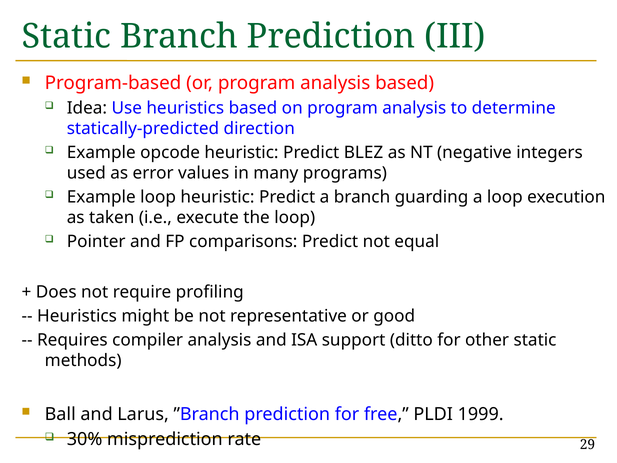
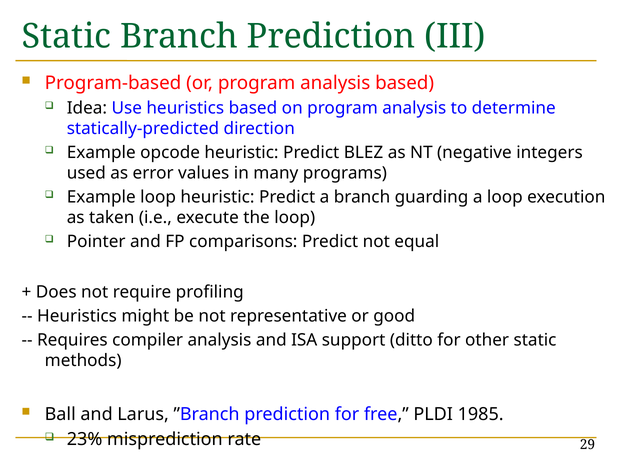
1999: 1999 -> 1985 (481, 414)
30%: 30% -> 23% (85, 439)
